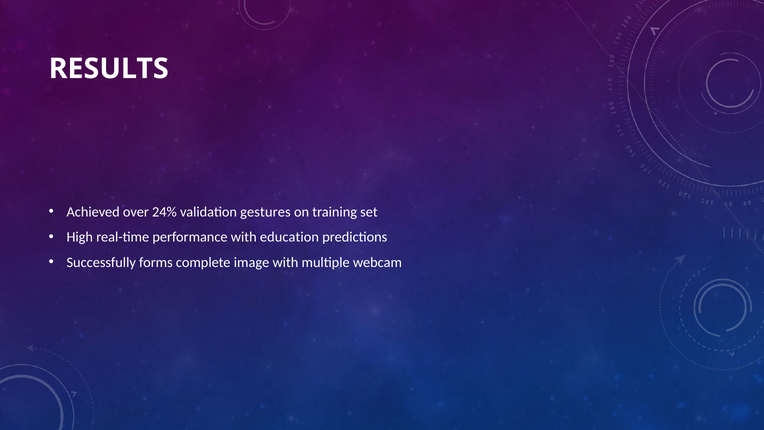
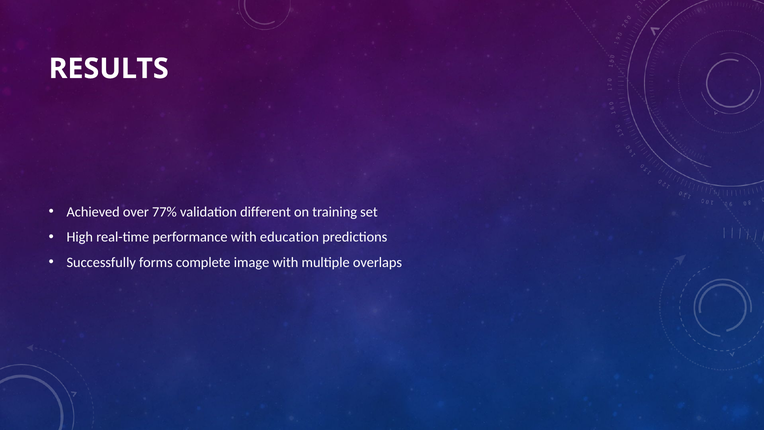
24%: 24% -> 77% (164, 212)
gestures: gestures -> different (266, 212)
webcam: webcam -> overlaps (377, 262)
